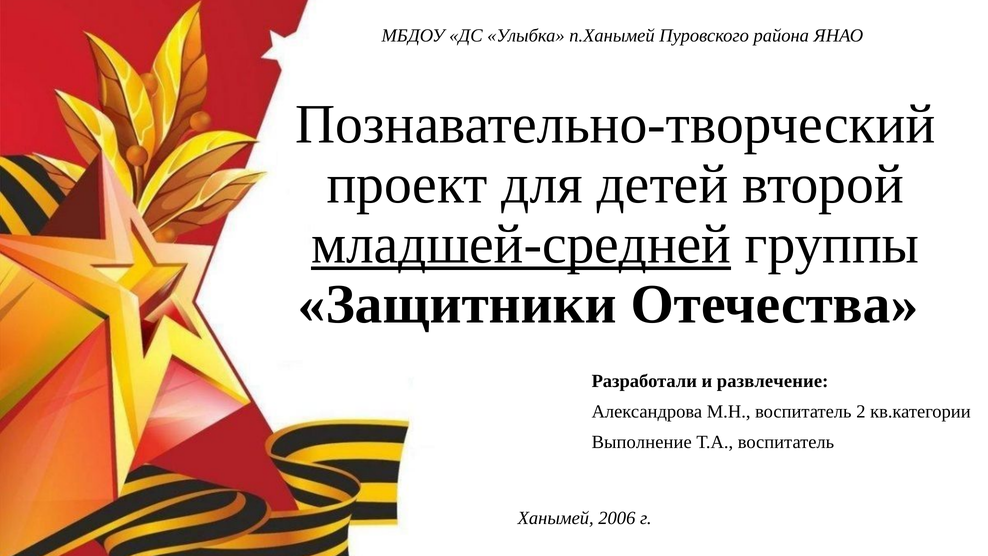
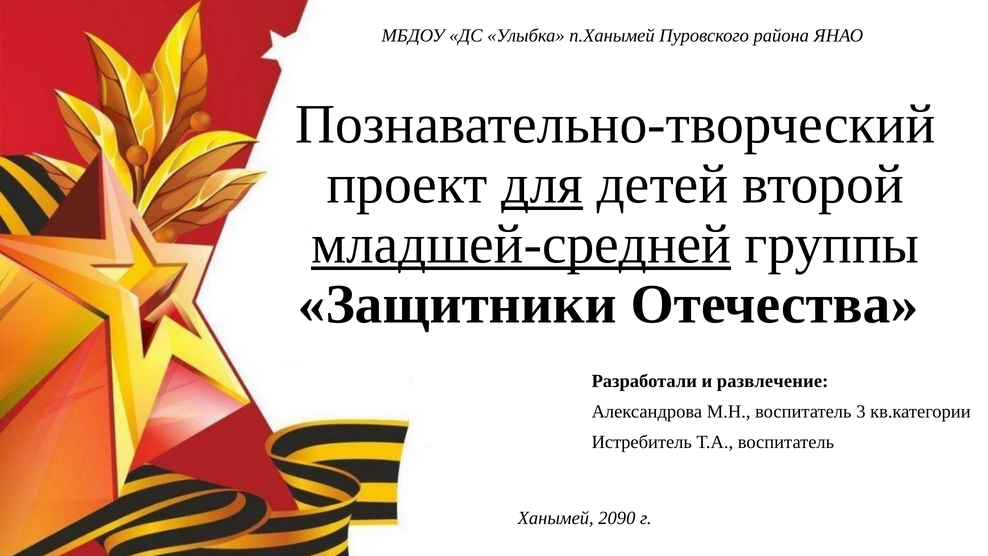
для underline: none -> present (542, 184)
2: 2 -> 3 (861, 411)
Выполнение: Выполнение -> Истребитель (642, 442)
2006: 2006 -> 2090 (617, 518)
